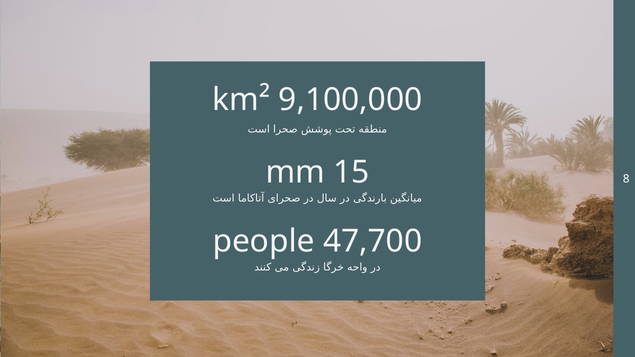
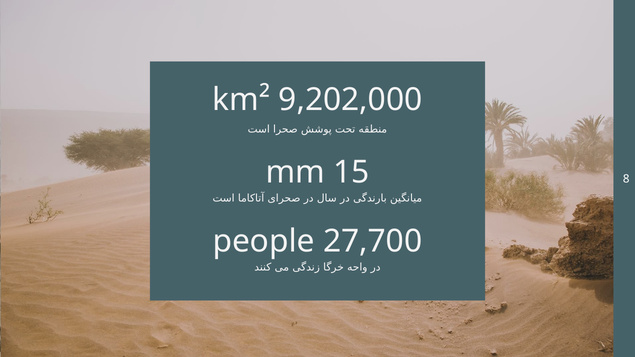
9,100,000: 9,100,000 -> 9,202,000 (350, 100)
47,700: 47,700 -> 27,700 (373, 241)
